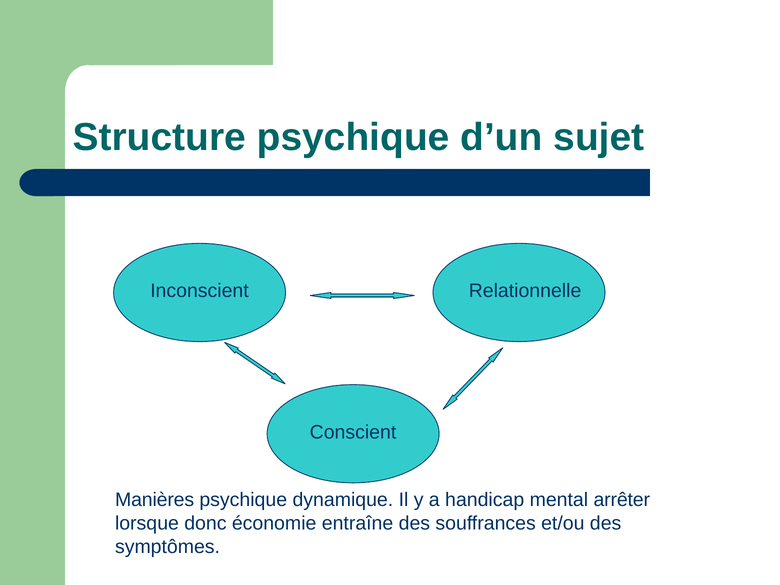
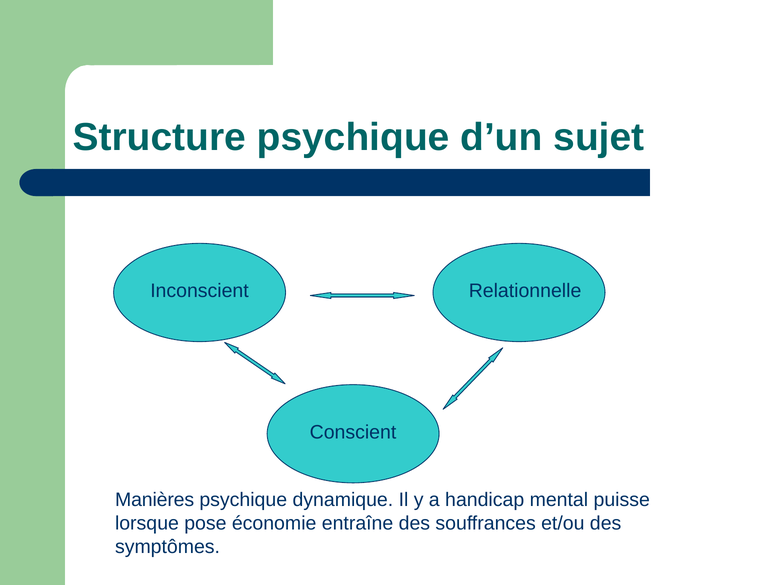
arrêter: arrêter -> puisse (622, 500)
donc: donc -> pose (205, 523)
